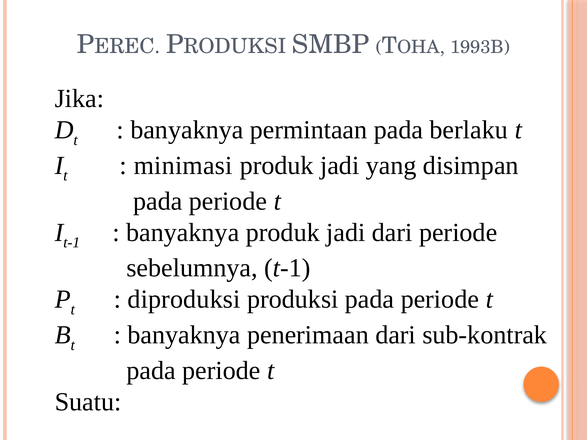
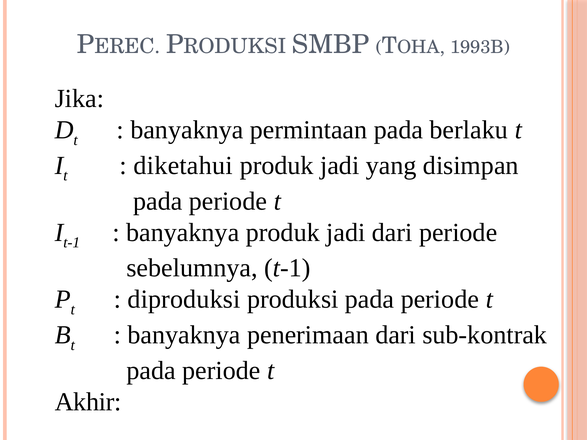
minimasi: minimasi -> diketahui (183, 166)
Suatu: Suatu -> Akhir (88, 402)
